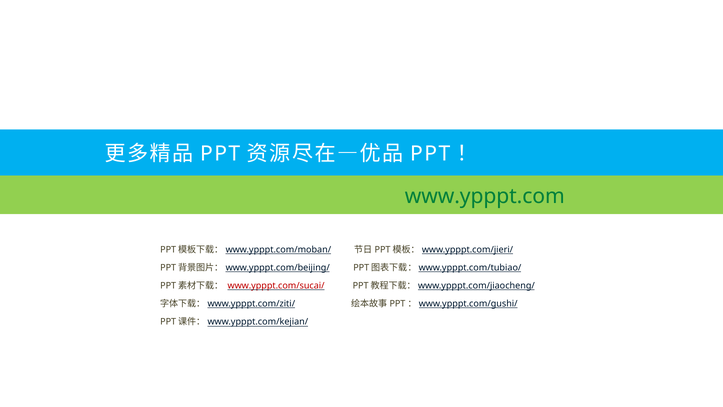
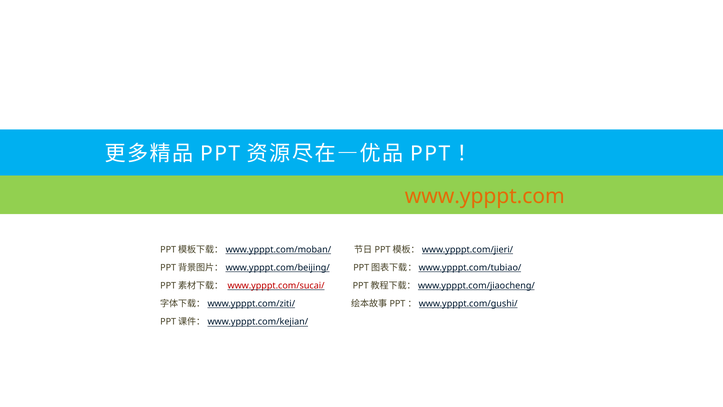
www.ypppt.com colour: green -> orange (485, 196)
